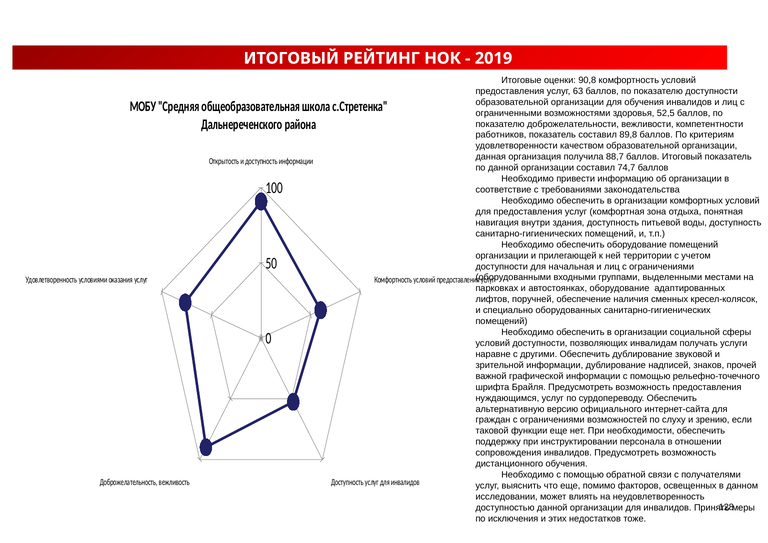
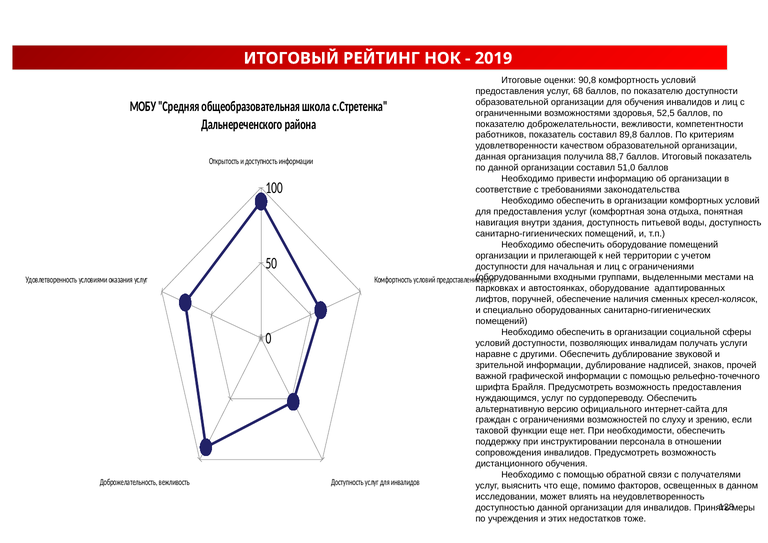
63: 63 -> 68 (578, 91)
74,7: 74,7 -> 51,0 (626, 168)
исключения: исключения -> учреждения (513, 519)
